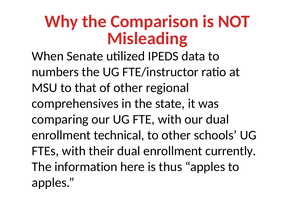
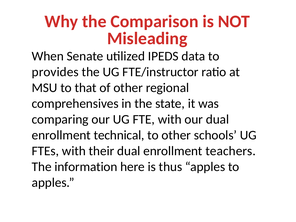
numbers: numbers -> provides (55, 72)
currently: currently -> teachers (231, 151)
